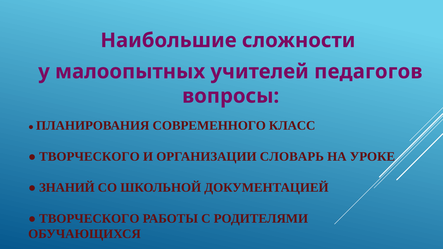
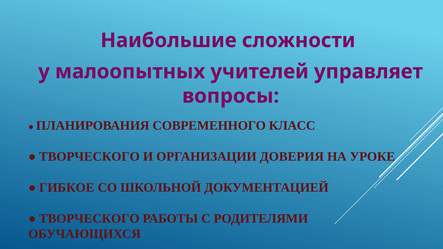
педагогов: педагогов -> управляет (368, 72)
СЛОВАРЬ: СЛОВАРЬ -> ДОВЕРИЯ (292, 157)
ЗНАНИЙ: ЗНАНИЙ -> ГИБКОЕ (67, 188)
